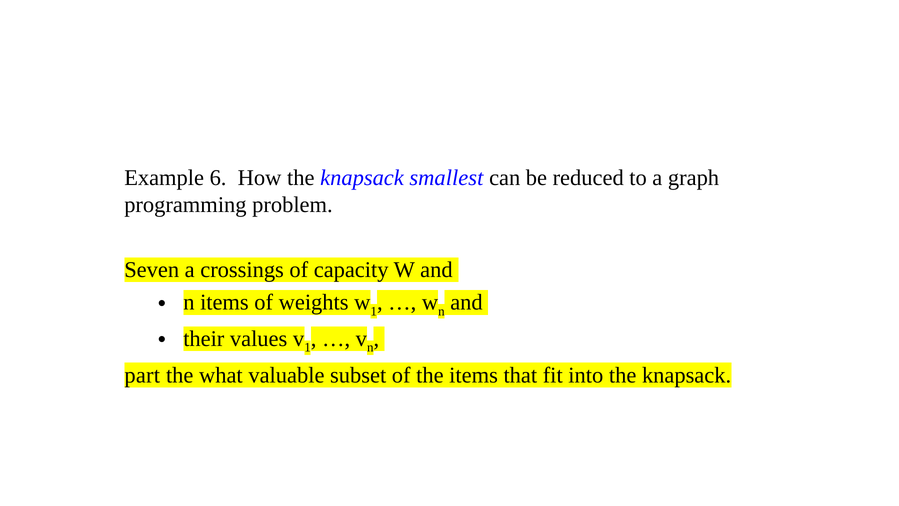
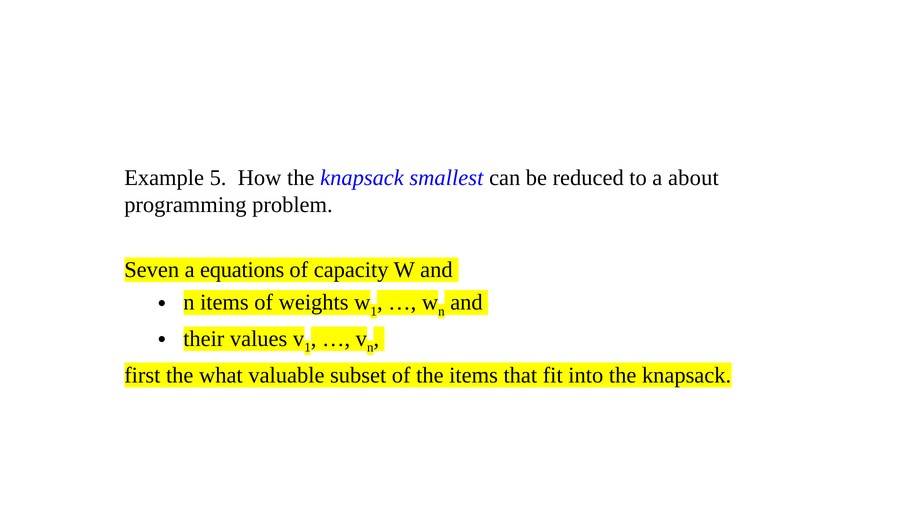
6: 6 -> 5 (218, 178)
graph: graph -> about (693, 178)
crossings: crossings -> equations (242, 270)
part: part -> first (142, 375)
